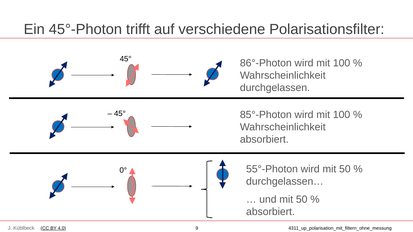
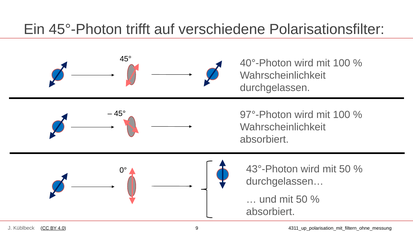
86°-Photon: 86°-Photon -> 40°-Photon (266, 63)
85°-Photon: 85°-Photon -> 97°-Photon (266, 115)
55°-Photon: 55°-Photon -> 43°-Photon (272, 169)
